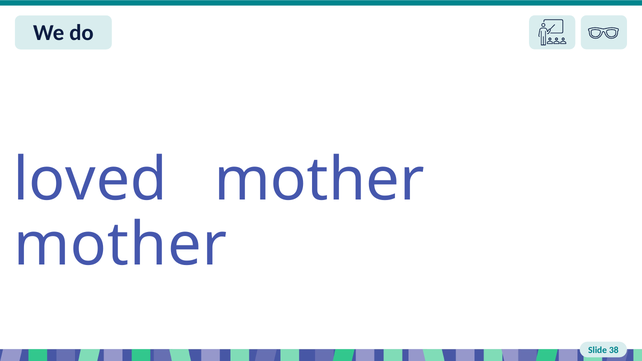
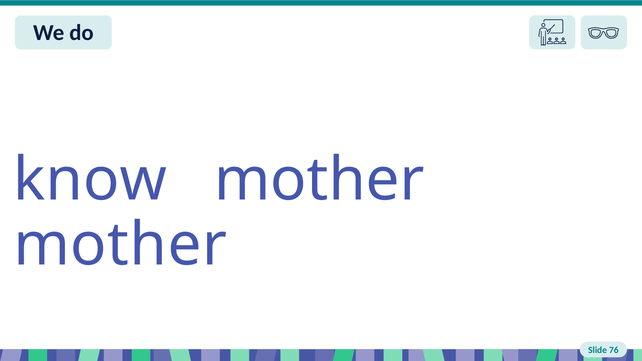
loved: loved -> know (90, 180)
38: 38 -> 76 (614, 350)
